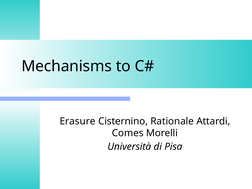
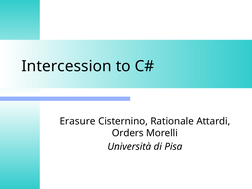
Mechanisms: Mechanisms -> Intercession (67, 66)
Comes: Comes -> Orders (128, 133)
